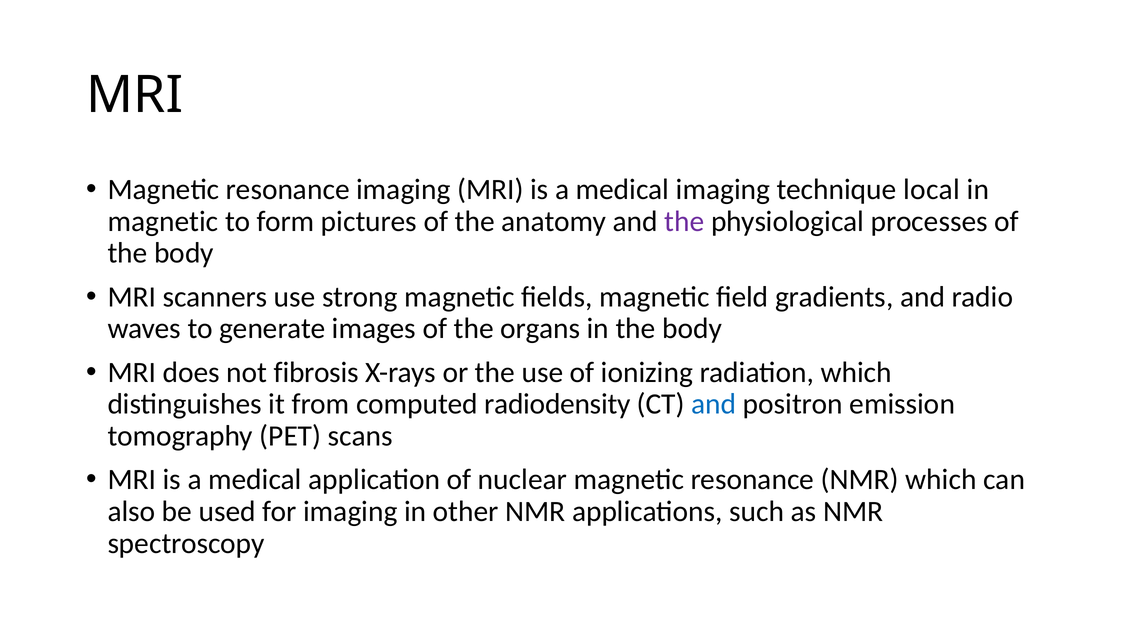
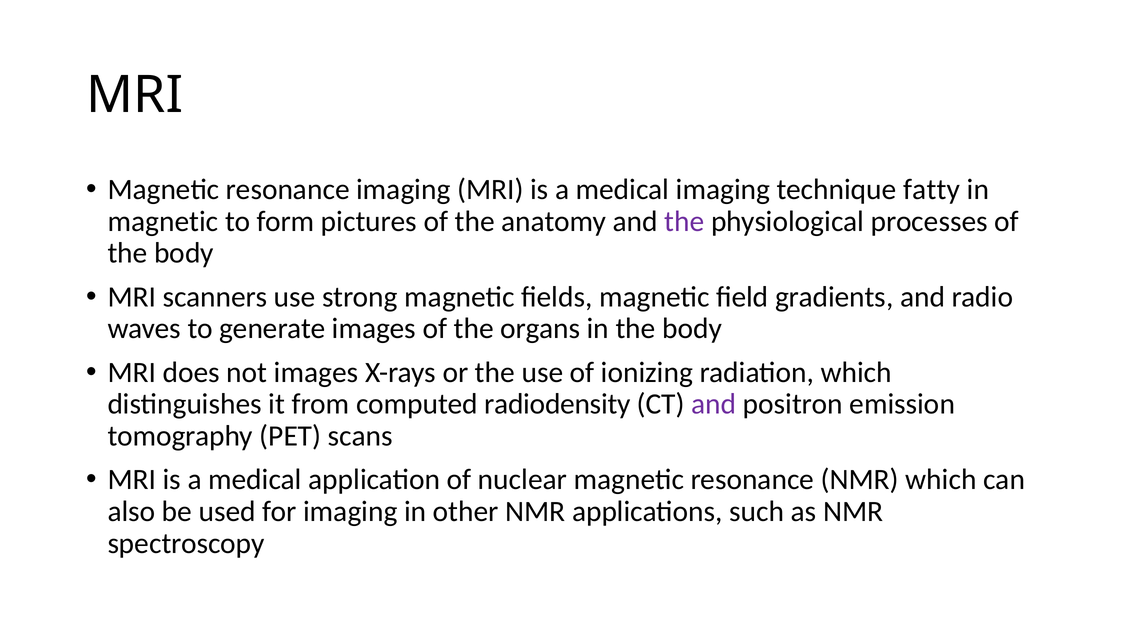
local: local -> fatty (932, 189)
not fibrosis: fibrosis -> images (316, 372)
and colour: blue -> purple (714, 404)
